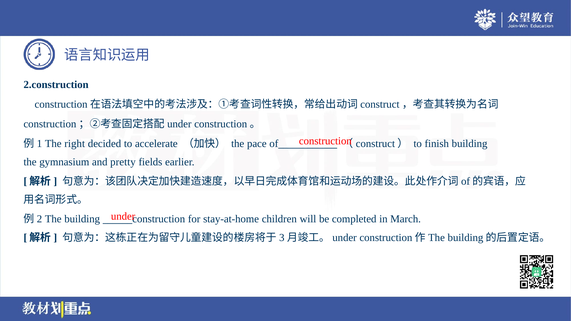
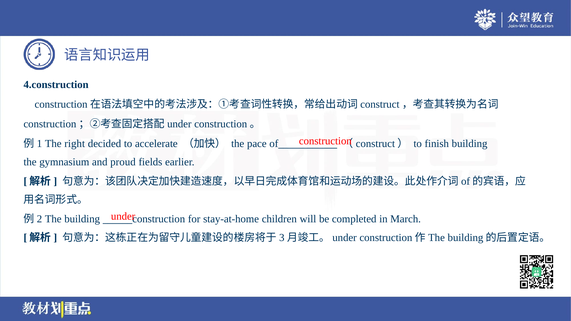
2.construction: 2.construction -> 4.construction (56, 85)
pretty: pretty -> proud (123, 162)
